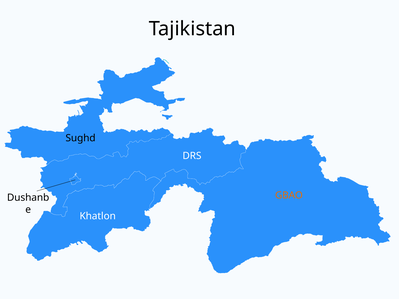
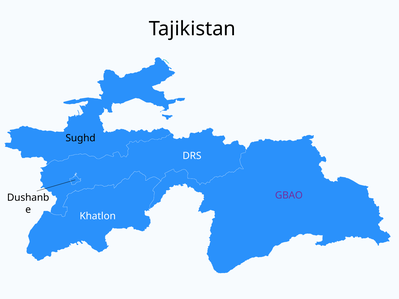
GBAO colour: orange -> purple (289, 195)
